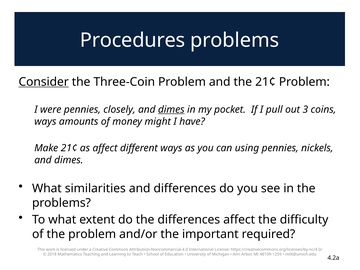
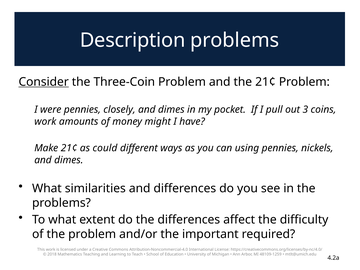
Procedures: Procedures -> Description (133, 40)
dimes underline: present -> none (171, 110)
ways: ways -> work (45, 122)
as affect: affect -> could (105, 148)
